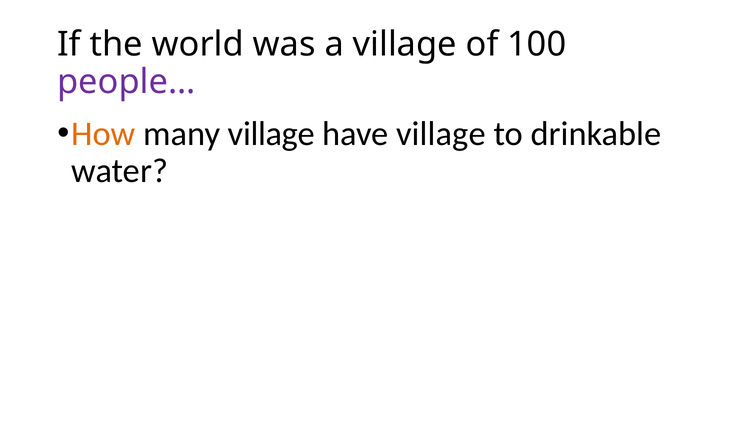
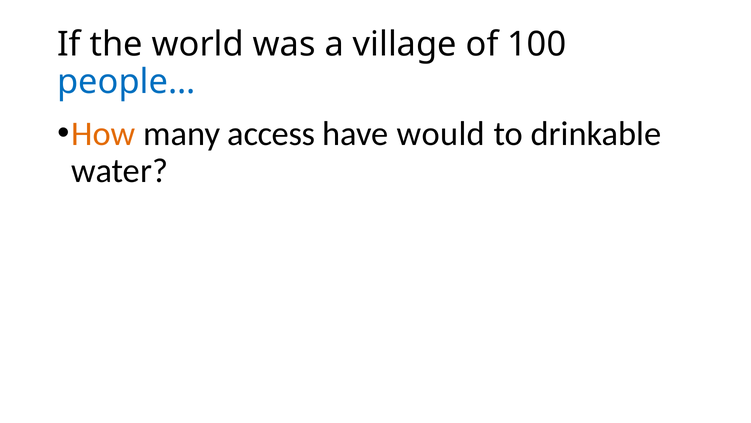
people… colour: purple -> blue (126, 82)
many village: village -> access (271, 134)
have village: village -> would (441, 134)
